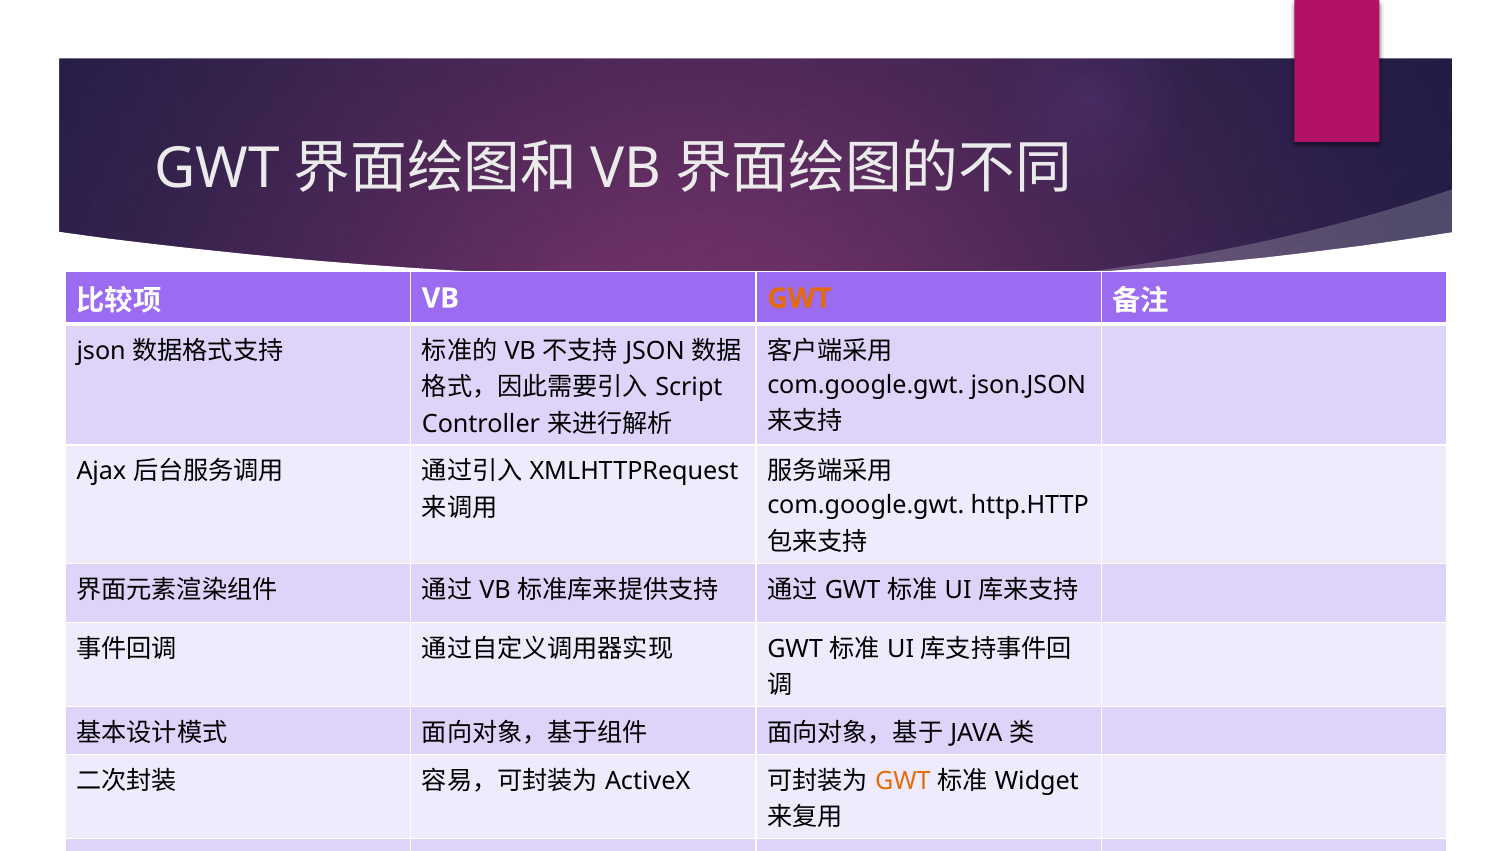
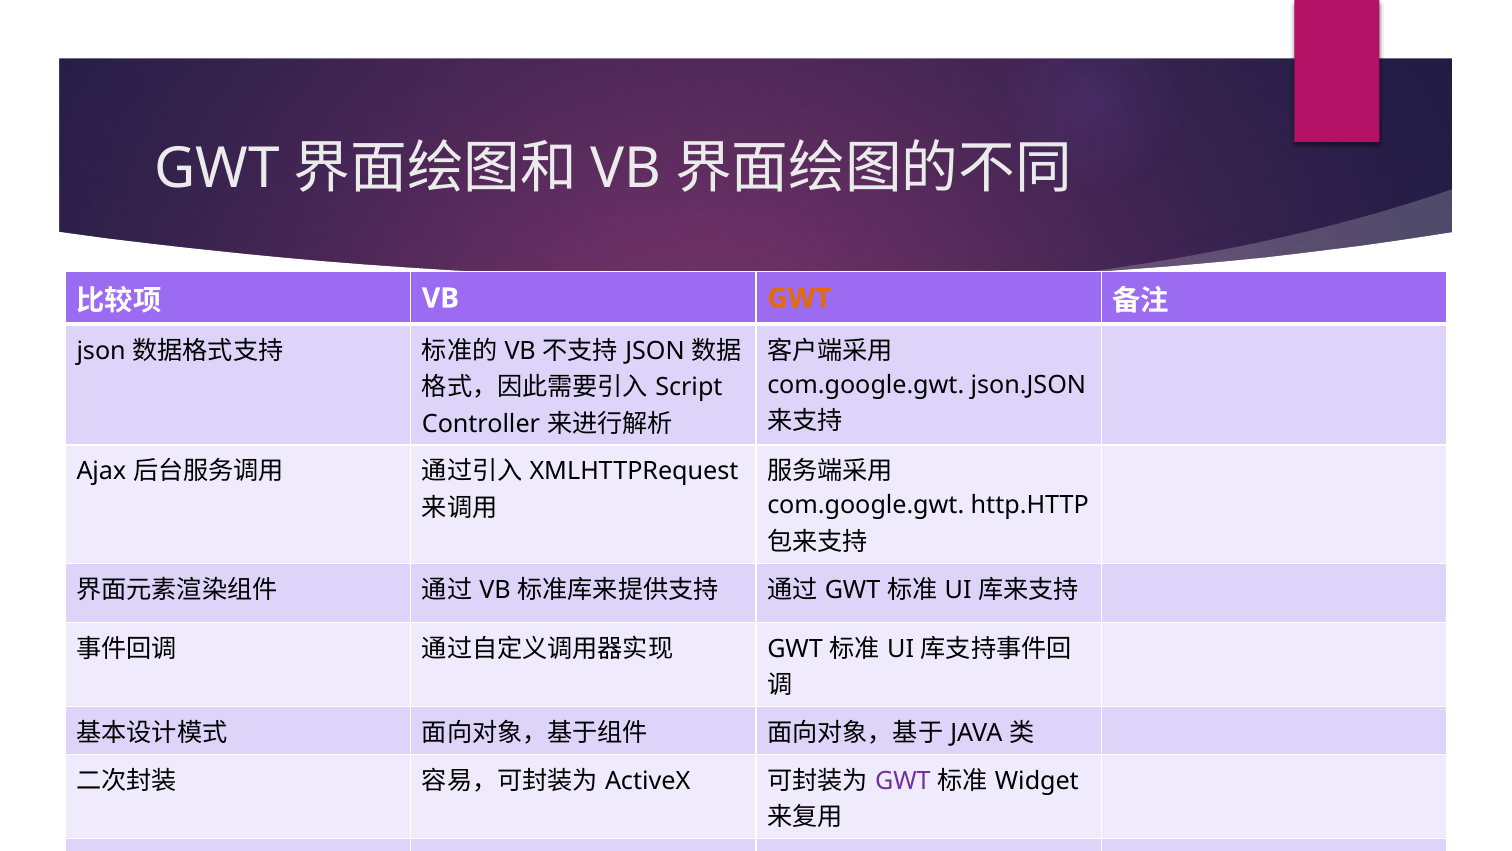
GWT colour: orange -> purple (903, 781)
